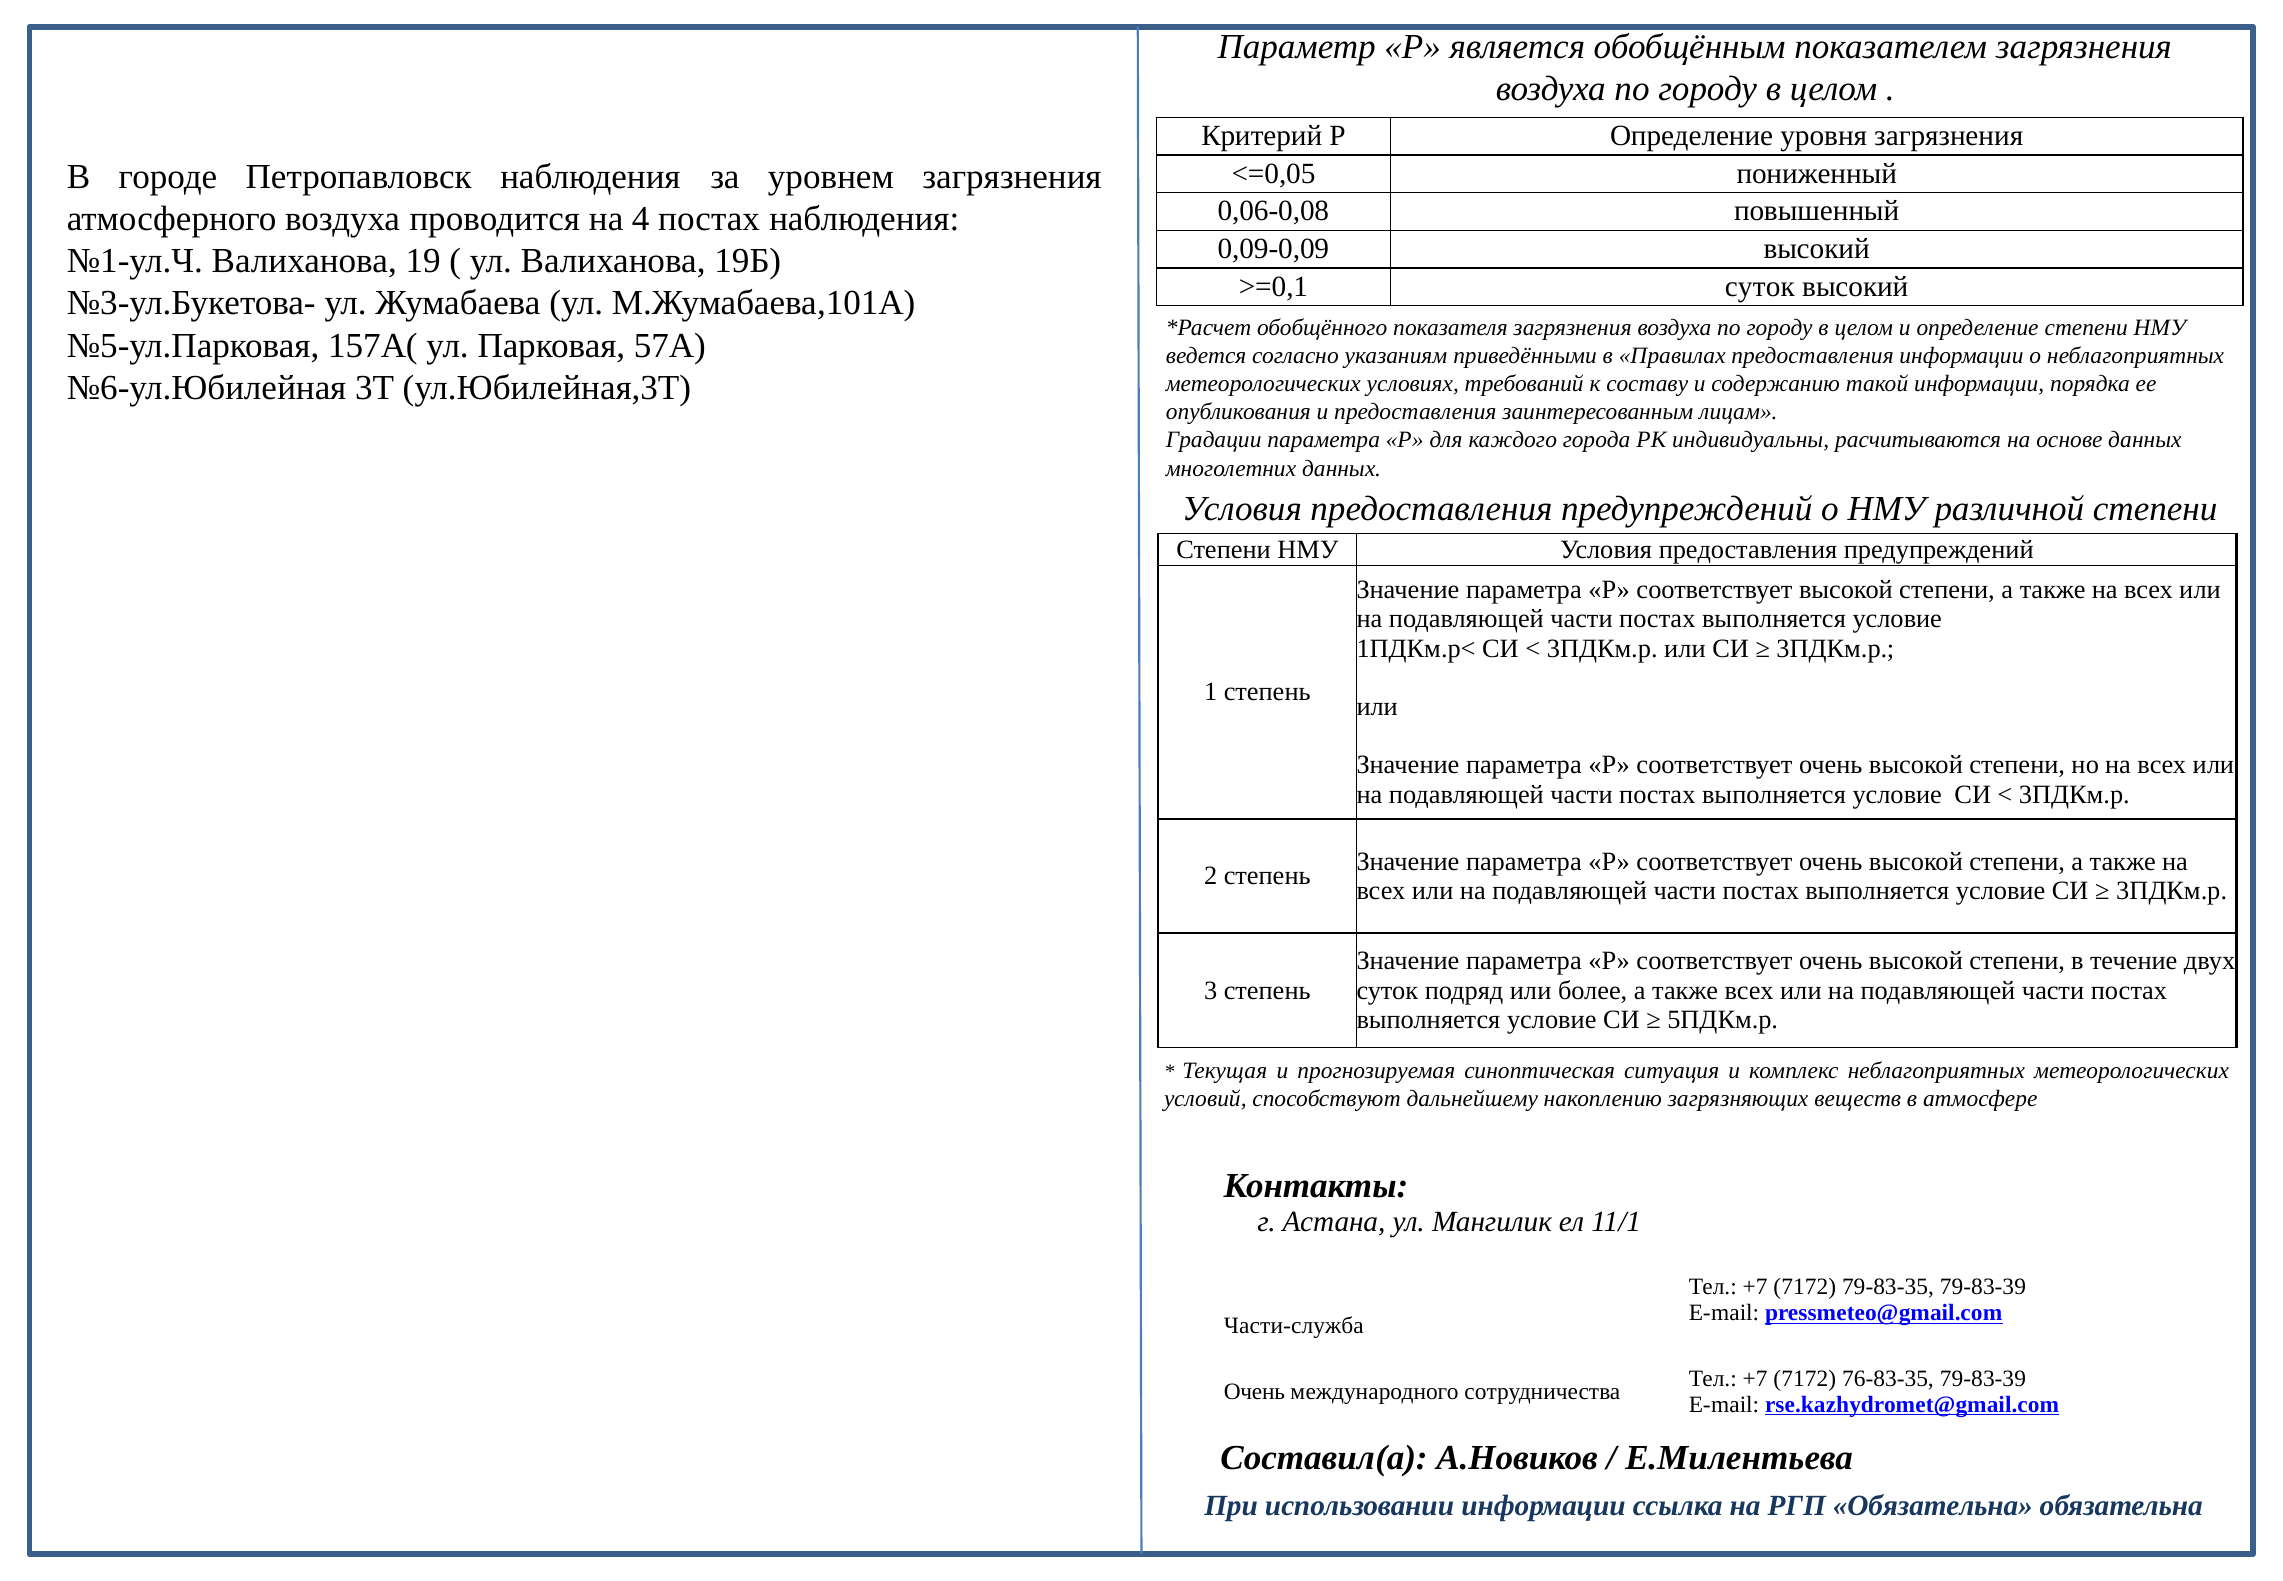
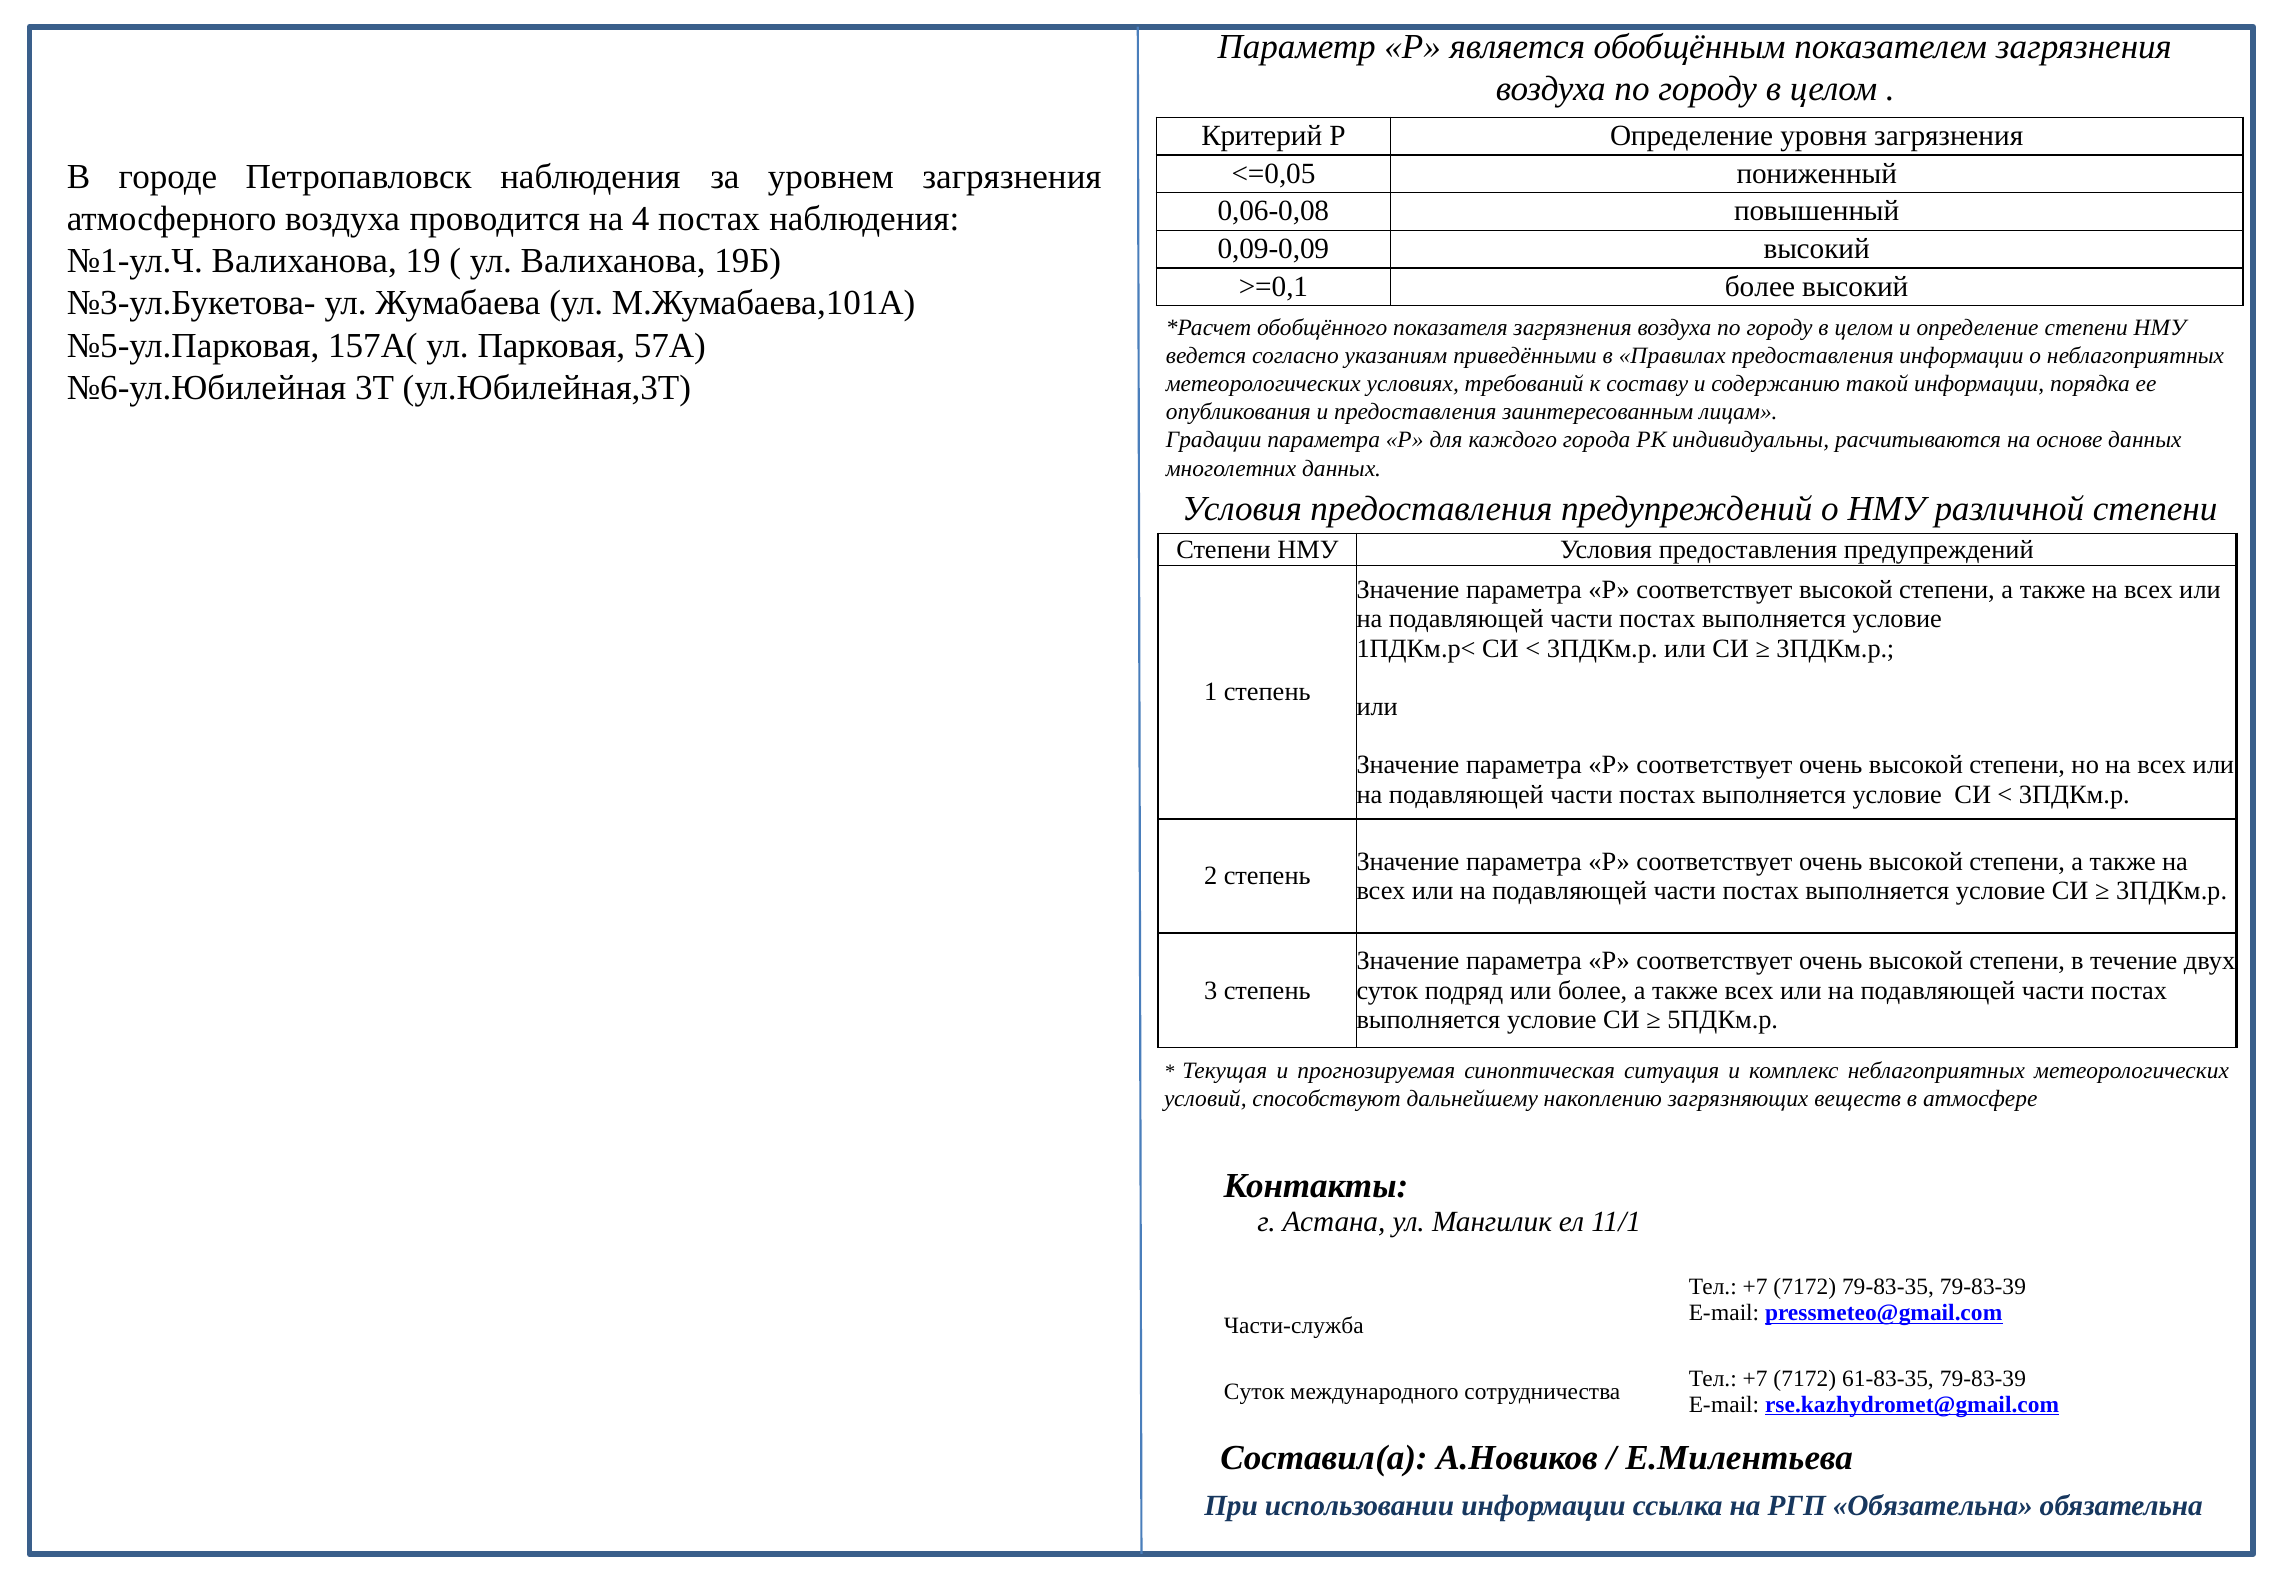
>=0,1 суток: суток -> более (1760, 286)
76-83-35: 76-83-35 -> 61-83-35 (1888, 1378)
Очень: Очень -> Суток (1254, 1391)
